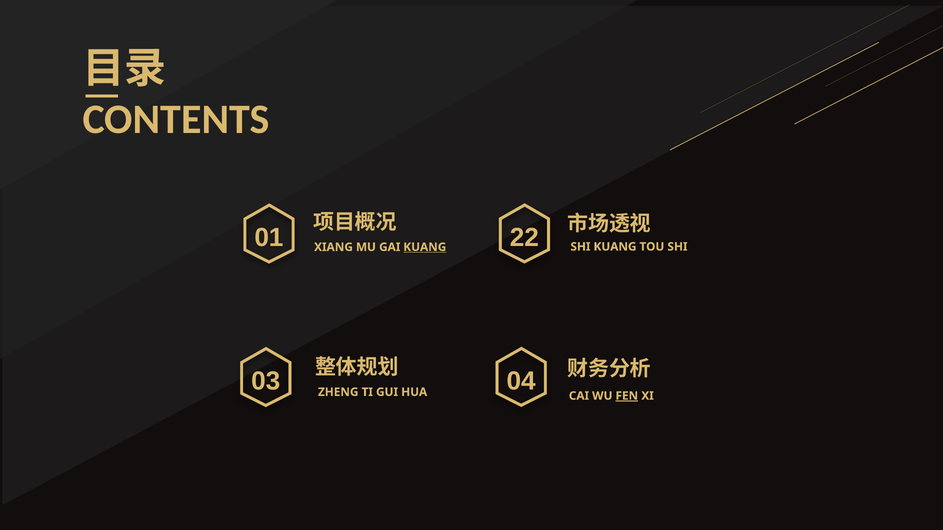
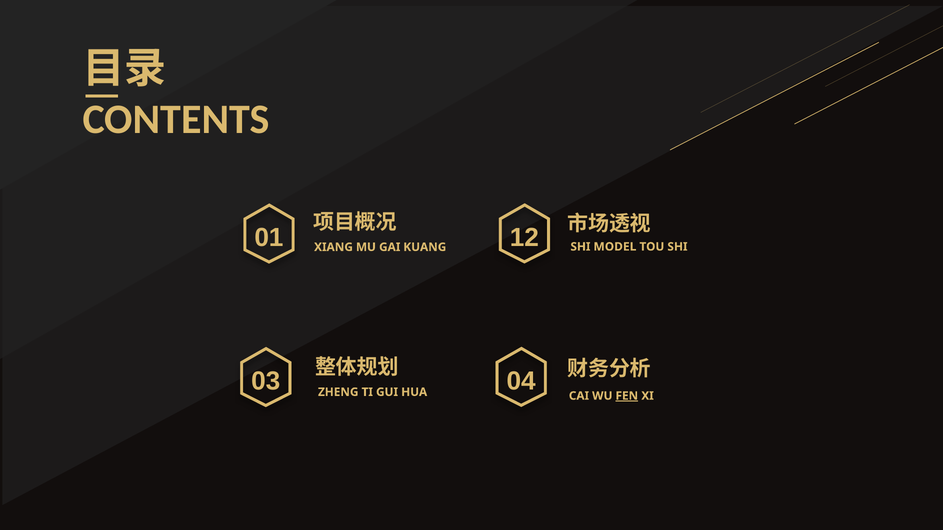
22: 22 -> 12 (524, 238)
KUANG underline: present -> none (425, 247)
SHI KUANG: KUANG -> MODEL (615, 247)
